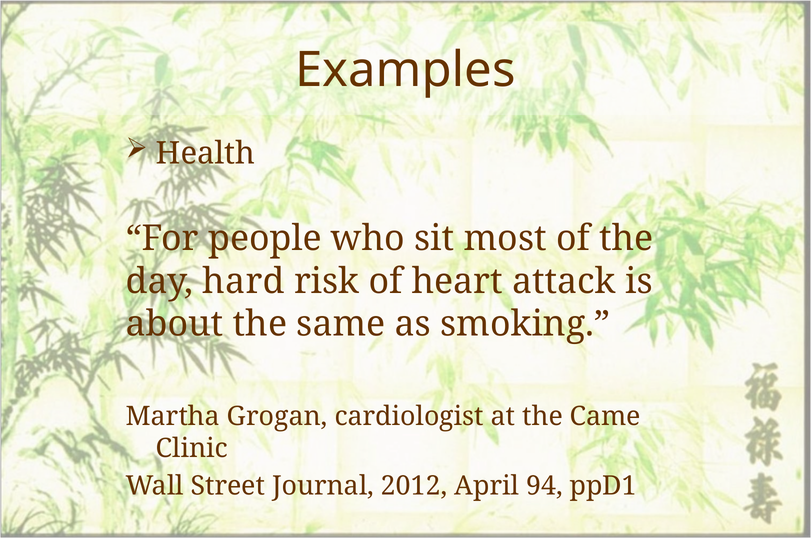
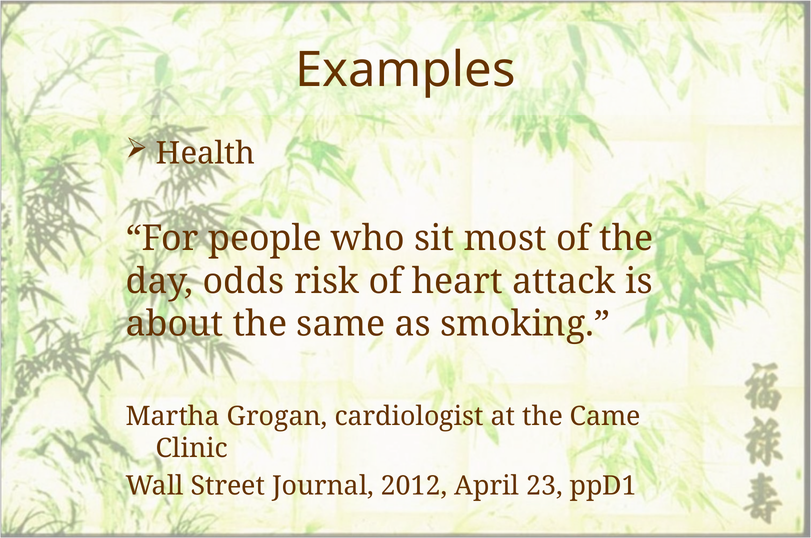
hard: hard -> odds (243, 281)
94: 94 -> 23 (544, 486)
